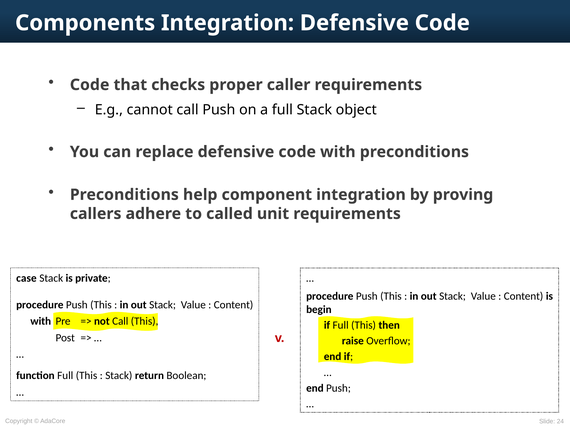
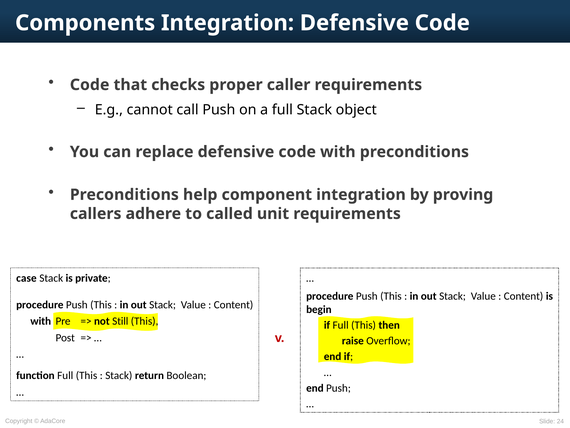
not Call: Call -> Still (120, 321)
